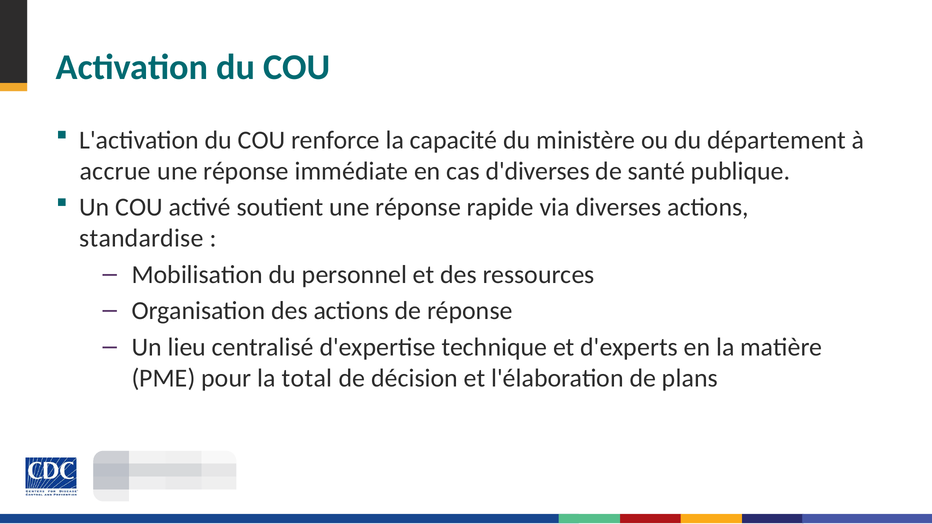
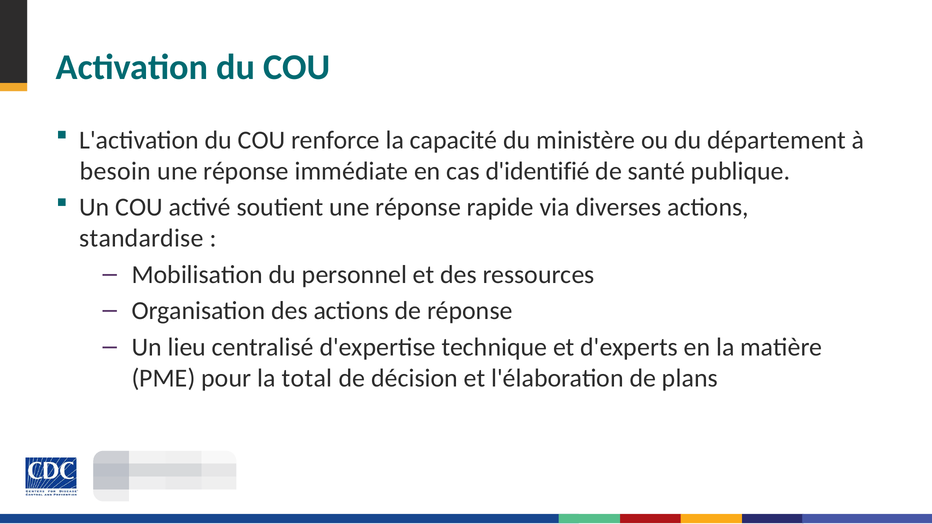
accrue: accrue -> besoin (115, 171)
d'diverses: d'diverses -> d'identifié (538, 171)
